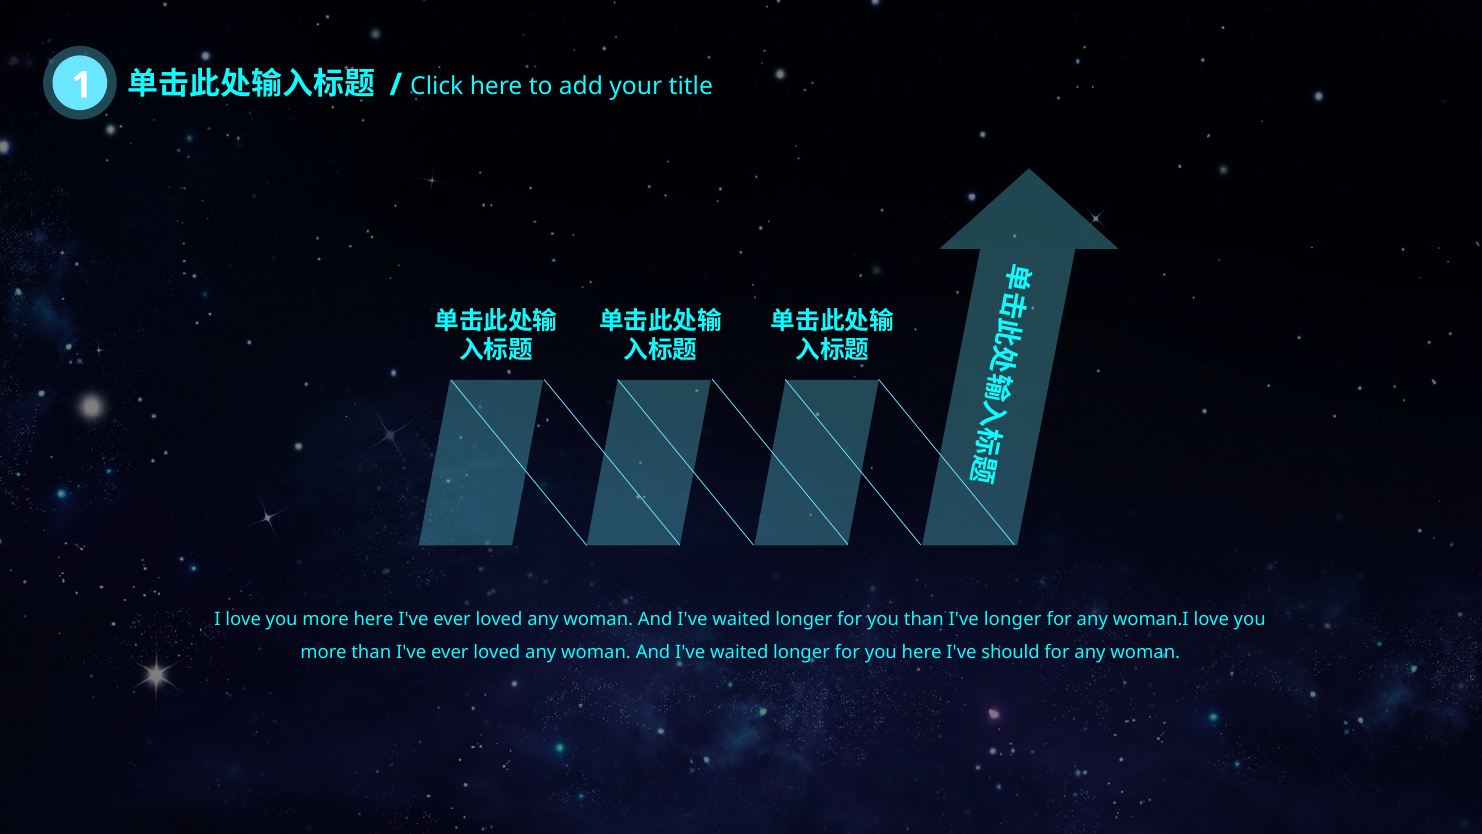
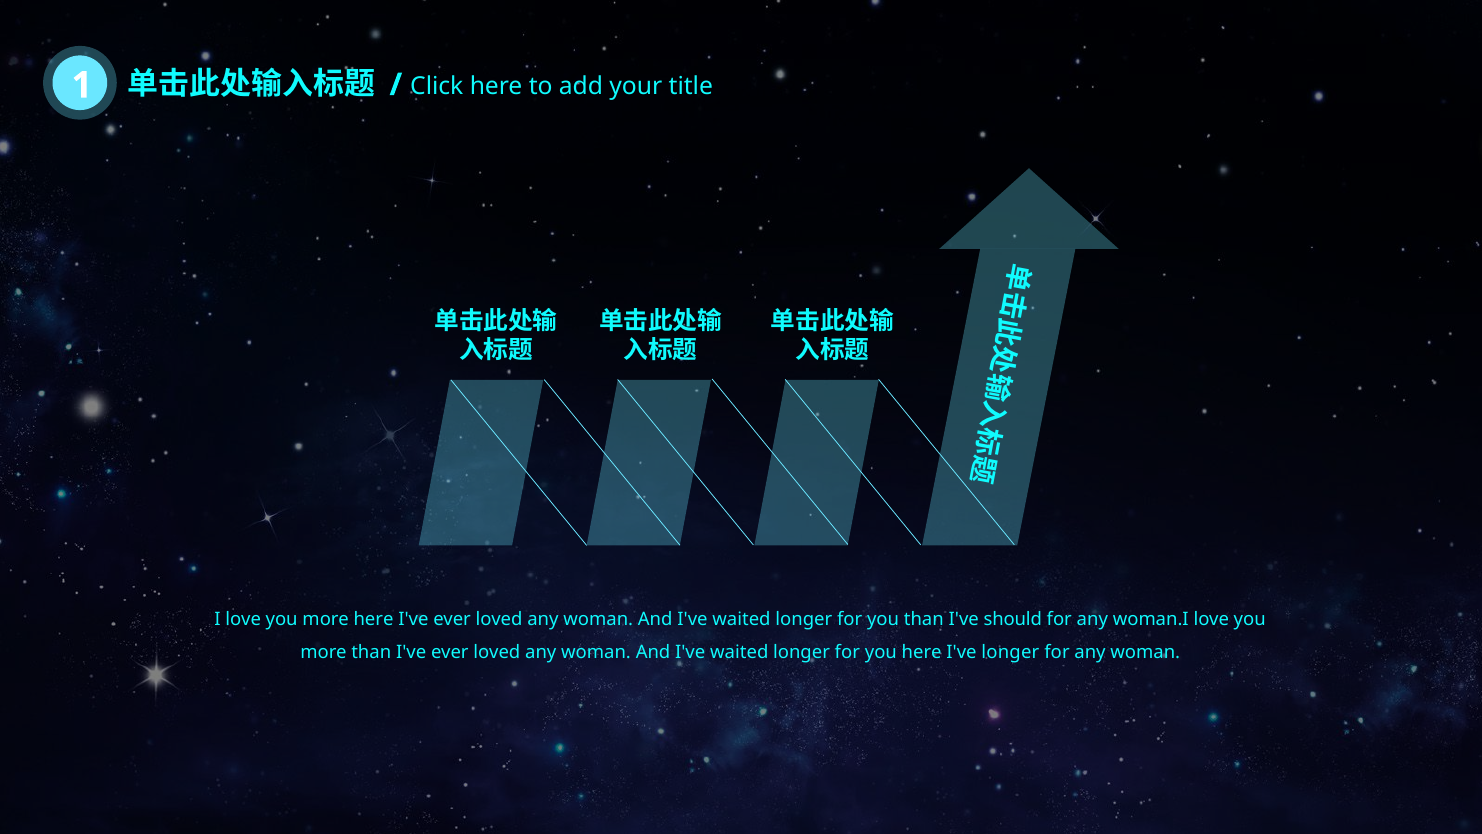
I've longer: longer -> should (1013, 619)
I've should: should -> longer (1010, 652)
